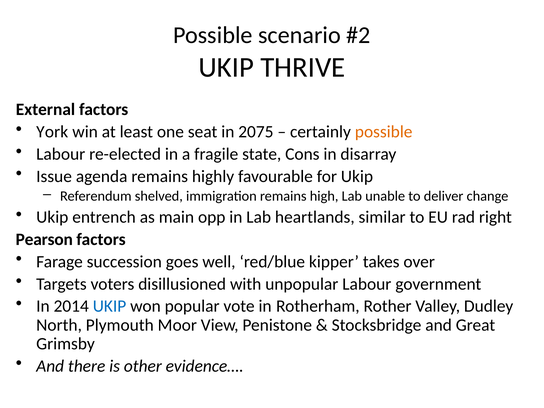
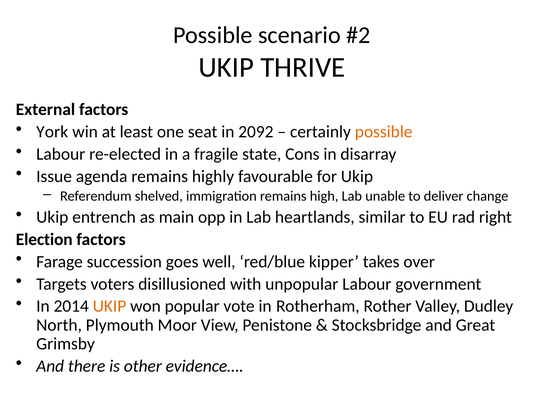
2075: 2075 -> 2092 (256, 132)
Pearson: Pearson -> Election (44, 239)
UKIP colour: blue -> orange (110, 306)
